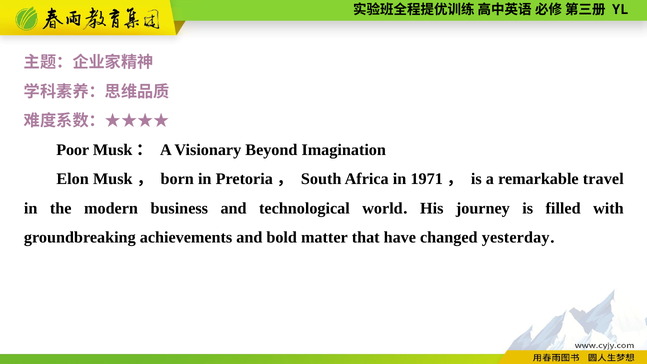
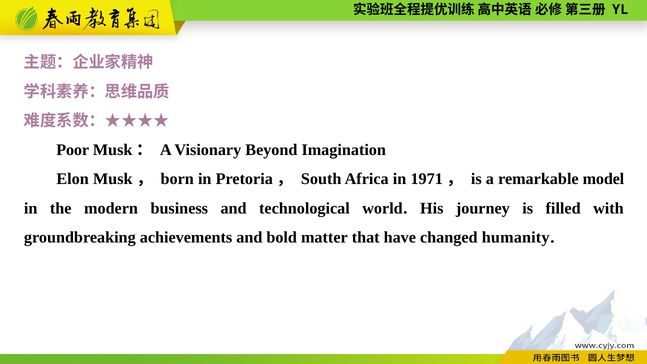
travel: travel -> model (603, 179)
yesterday: yesterday -> humanity (516, 237)
